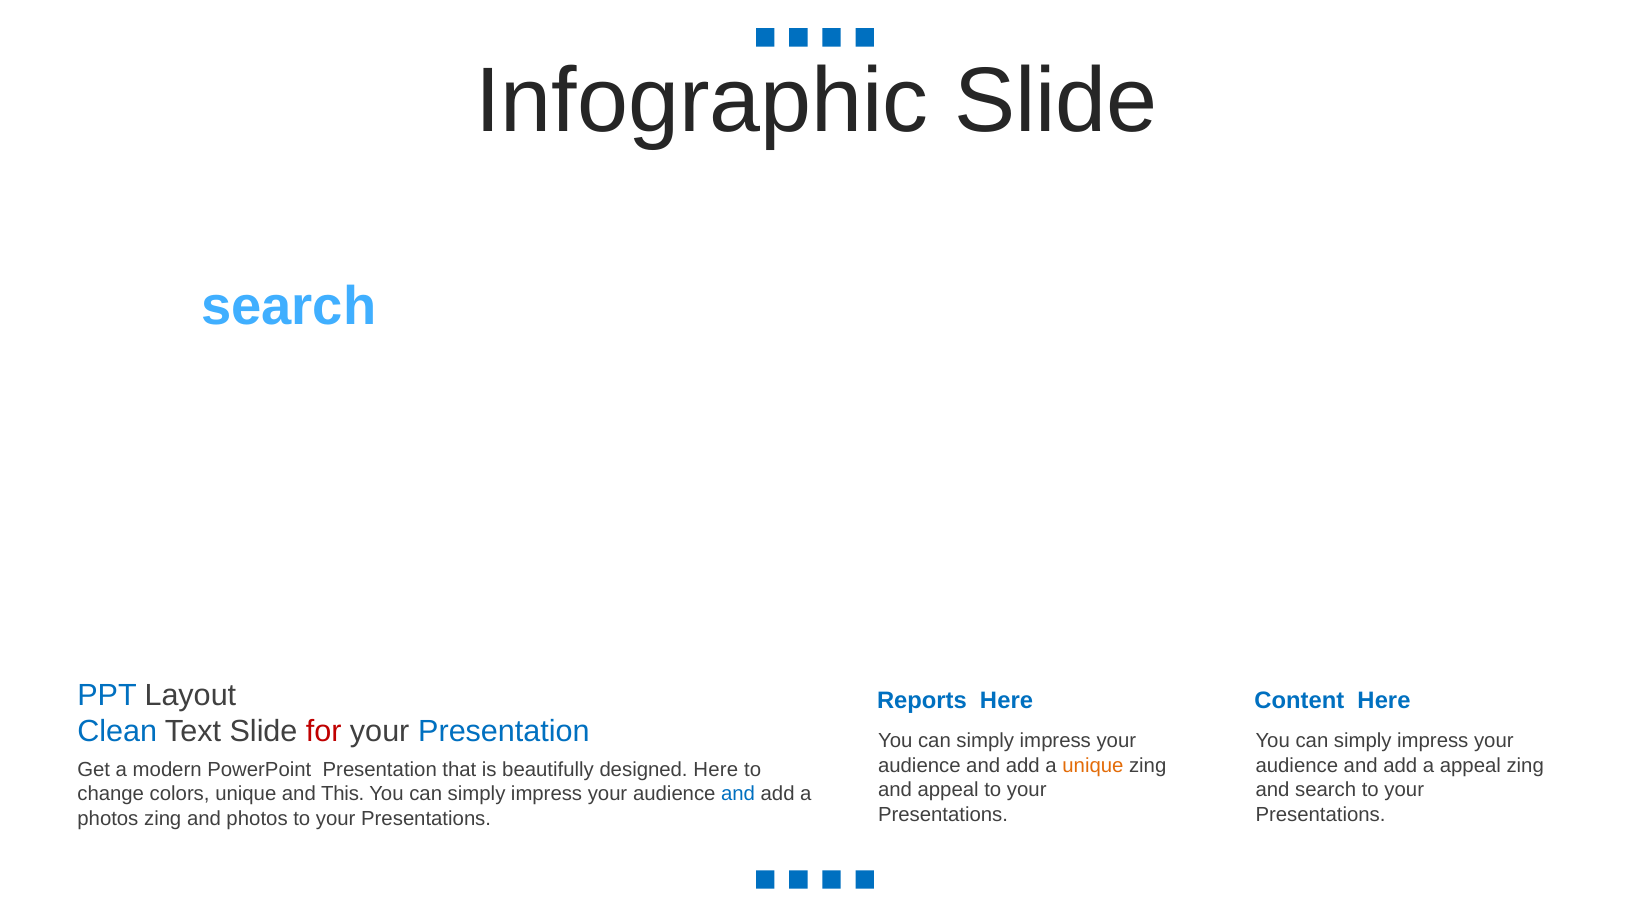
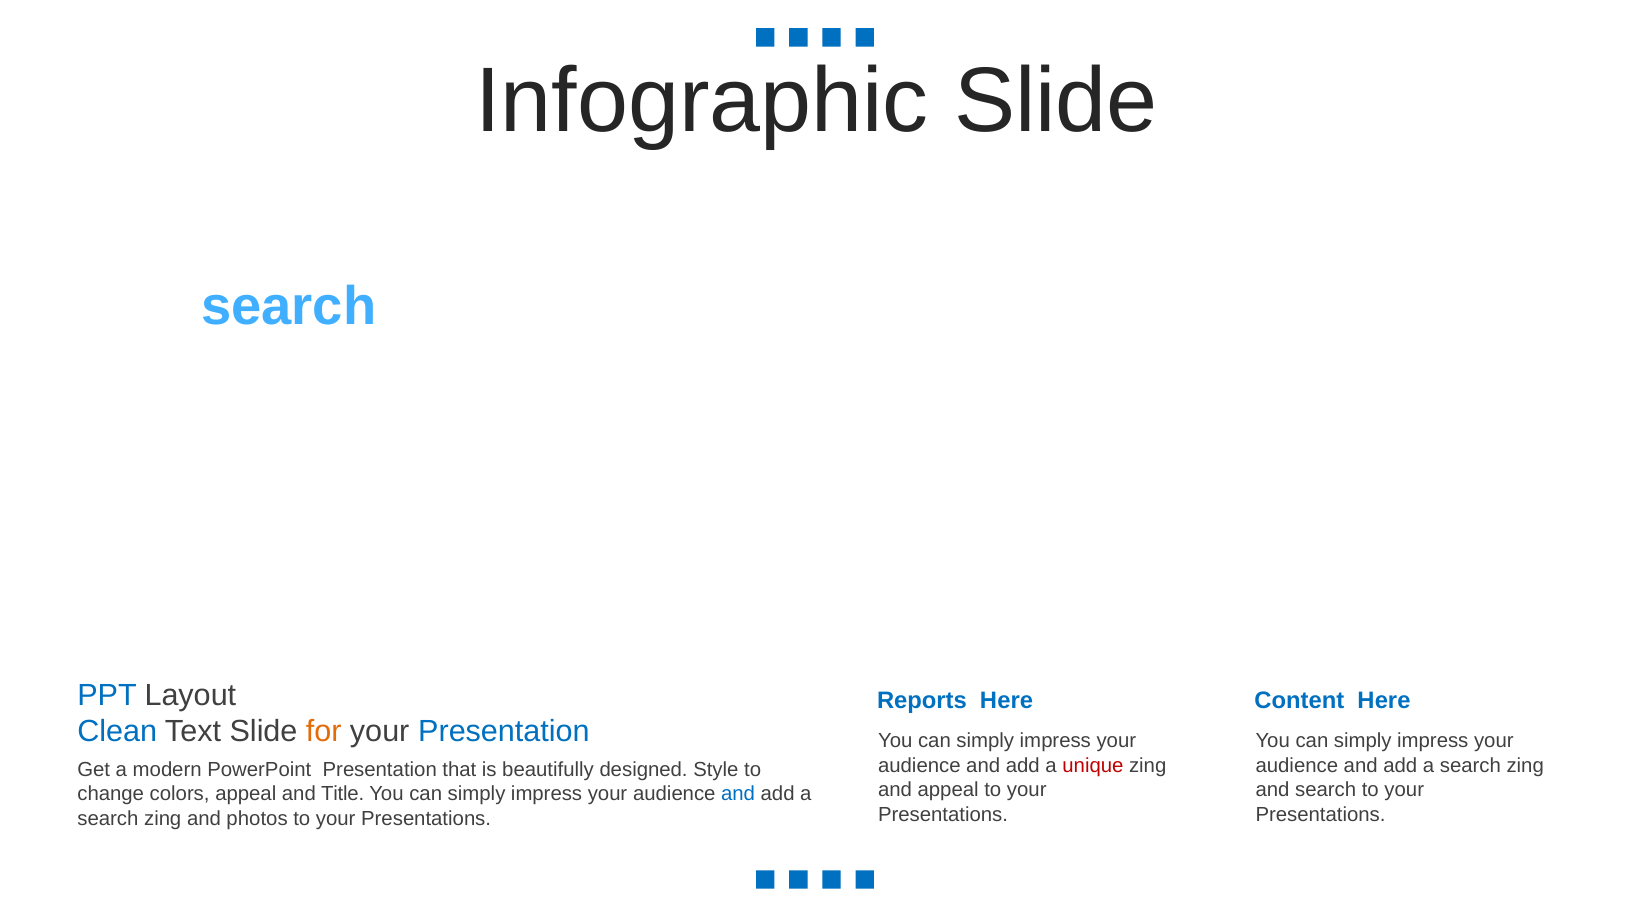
for colour: red -> orange (324, 732)
unique colour: orange -> red (1093, 765)
appeal: appeal -> search (1470, 765)
designed Here: Here -> Style (716, 769)
colors unique: unique -> appeal (246, 794)
This: This -> Title (343, 794)
photos: photos -> search (108, 818)
